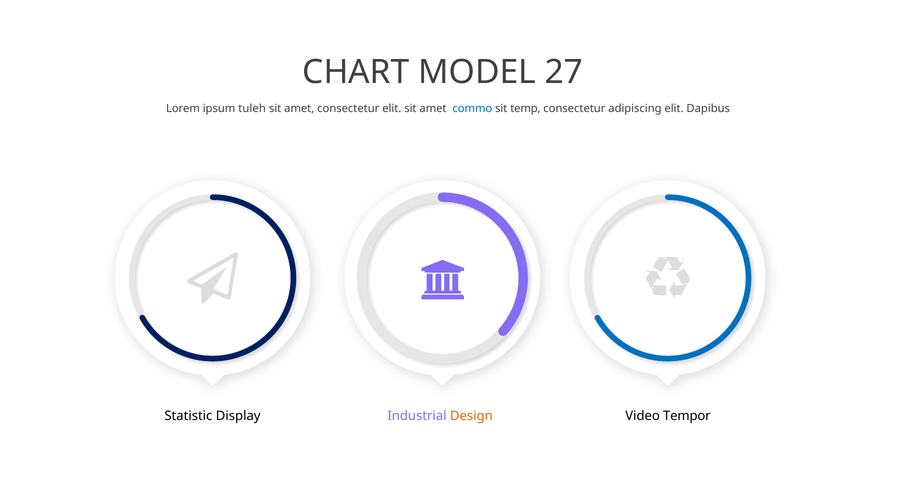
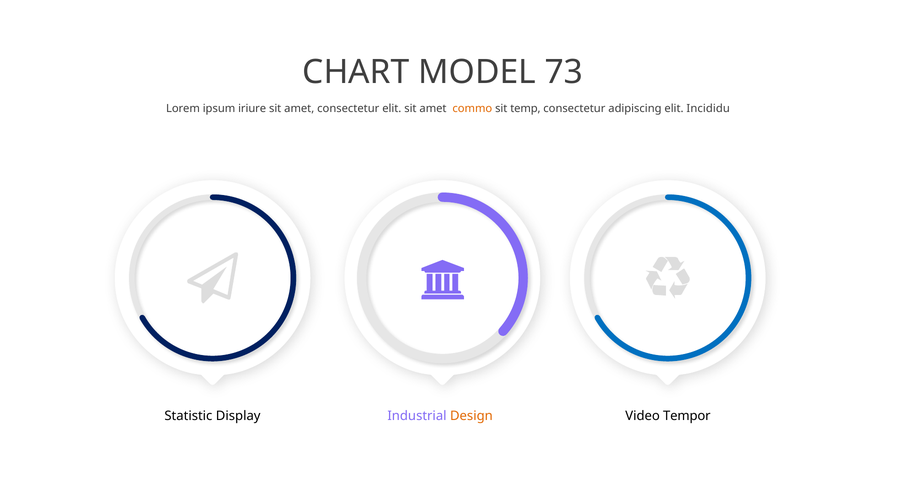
27: 27 -> 73 (564, 72)
tuleh: tuleh -> iriure (252, 109)
commo colour: blue -> orange (472, 109)
Dapibus: Dapibus -> Incididu (708, 109)
